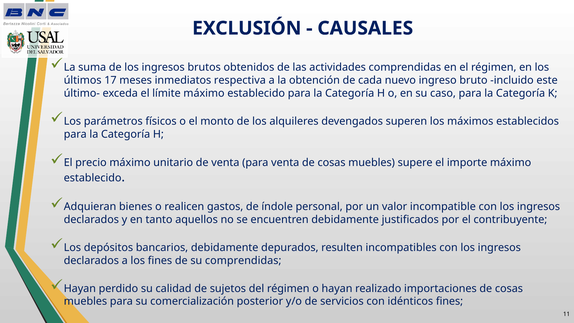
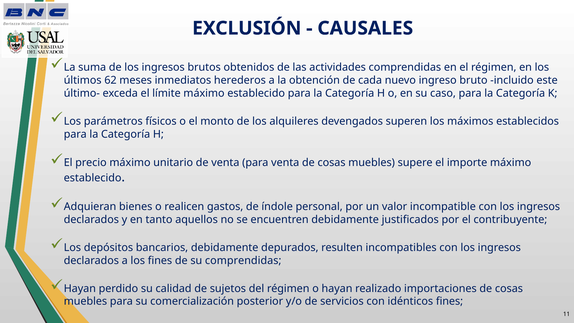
17: 17 -> 62 (110, 80)
respectiva: respectiva -> herederos (240, 80)
